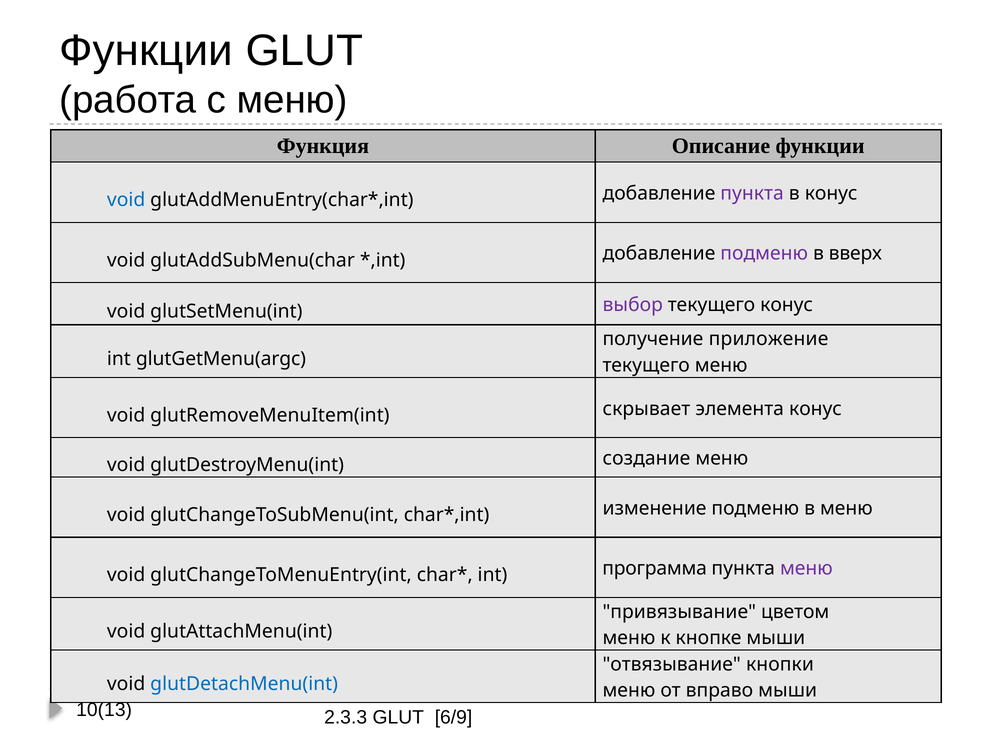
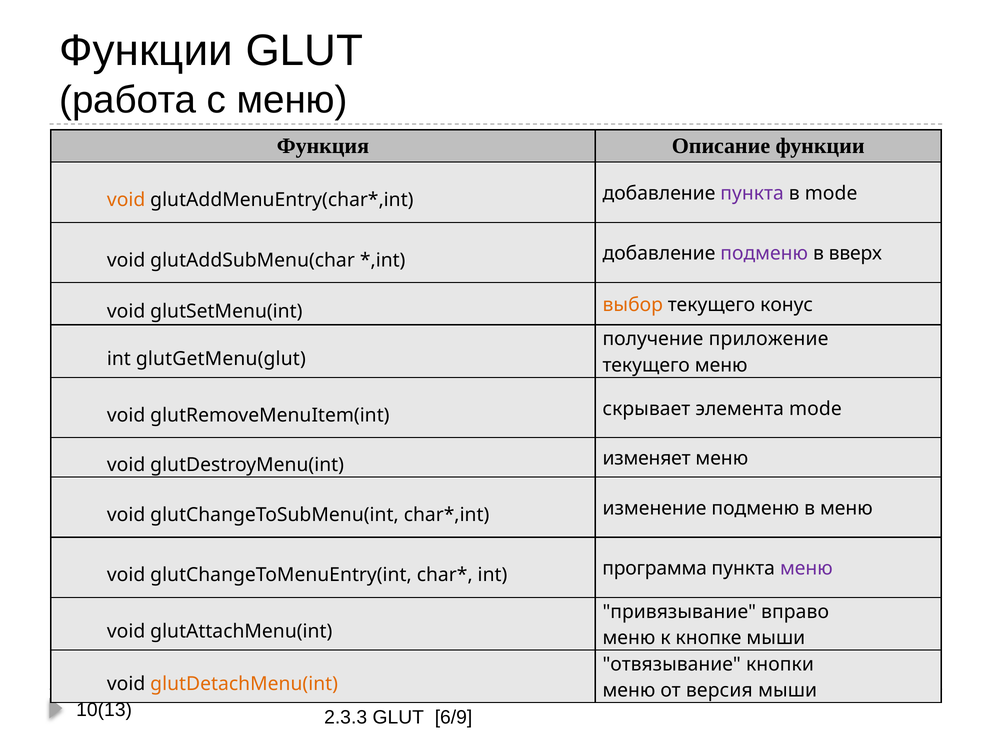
void colour: blue -> orange (126, 200)
в конус: конус -> mode (831, 193)
выбор colour: purple -> orange (633, 305)
glutGetMenu(argc: glutGetMenu(argc -> glutGetMenu(glut (221, 359)
элемента конус: конус -> mode (815, 409)
создание: создание -> изменяет (647, 458)
цветом: цветом -> вправо (795, 612)
glutDetachMenu(int colour: blue -> orange (244, 684)
вправо: вправо -> версия (719, 691)
